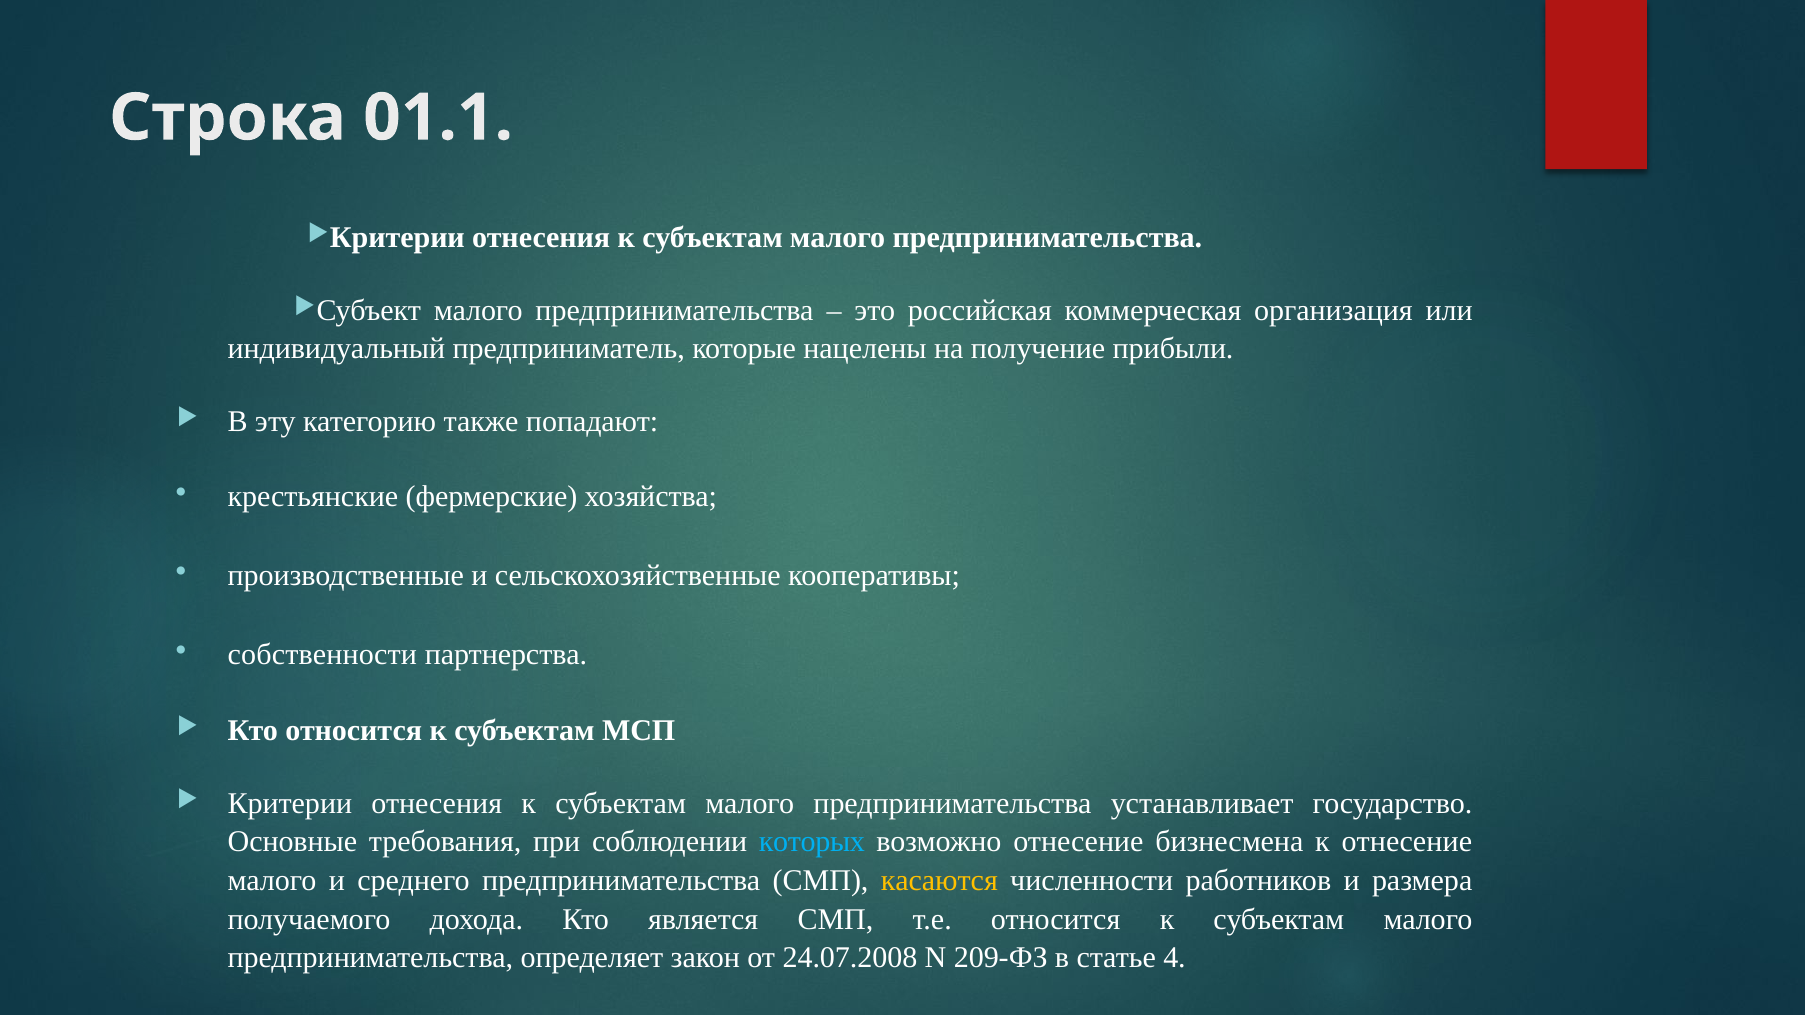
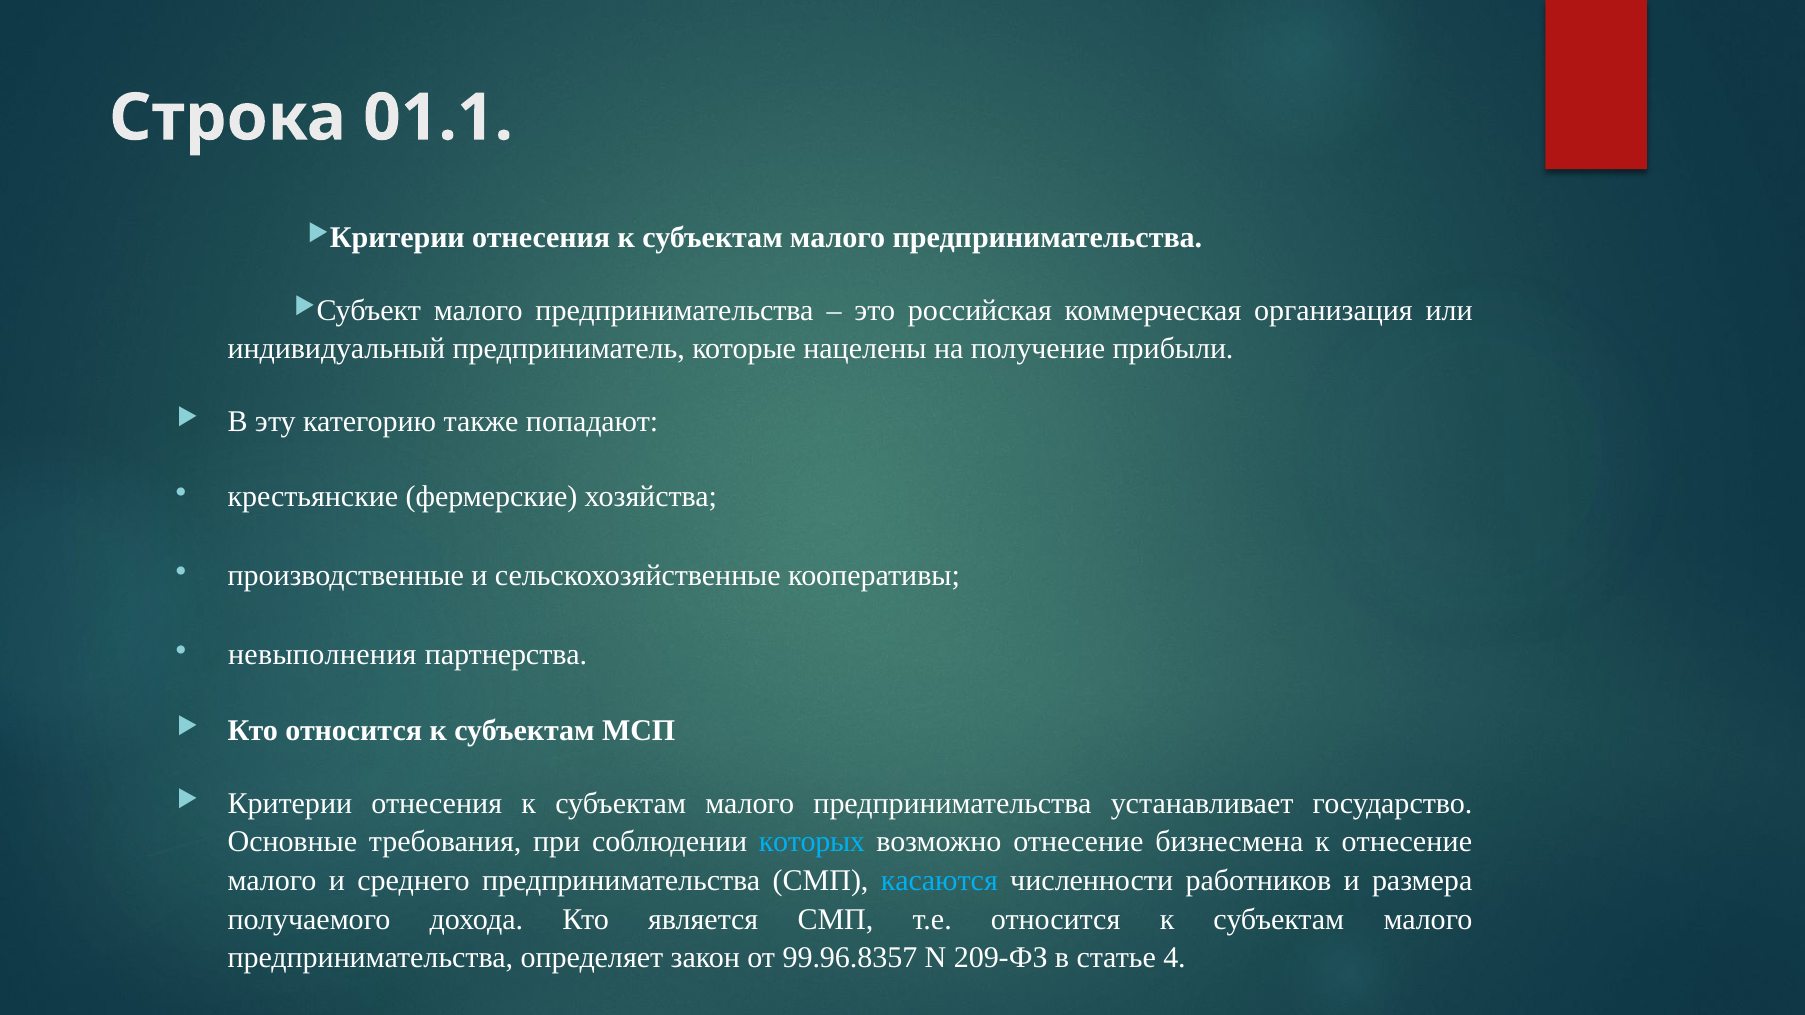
собственности: собственности -> невыполнения (322, 655)
касаются colour: yellow -> light blue (939, 881)
24.07.2008: 24.07.2008 -> 99.96.8357 (850, 958)
